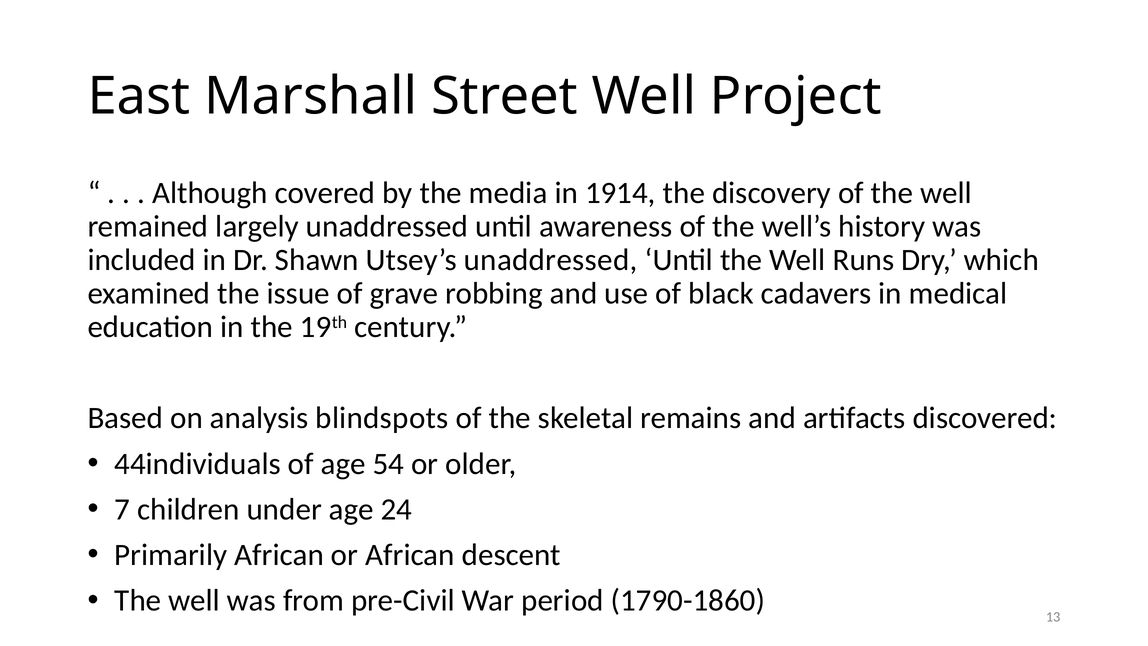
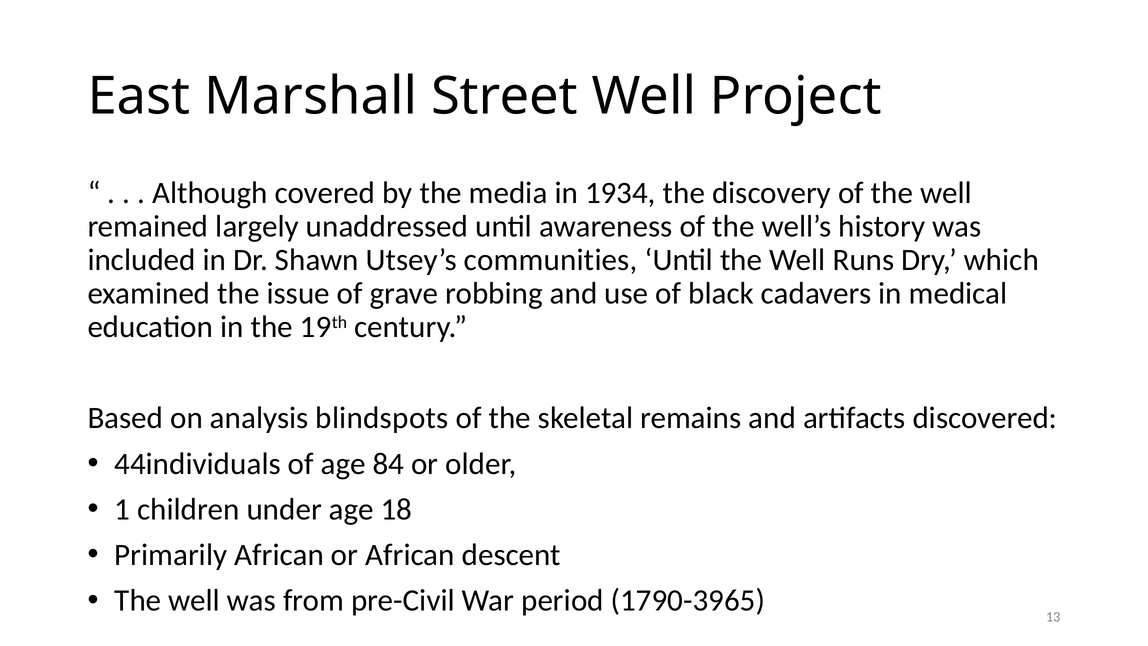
1914: 1914 -> 1934 (620, 193)
Utsey’s unaddressed: unaddressed -> communities (551, 260)
54: 54 -> 84 (388, 464)
7: 7 -> 1 (122, 509)
24: 24 -> 18 (396, 509)
1790-1860: 1790-1860 -> 1790-3965 (688, 600)
